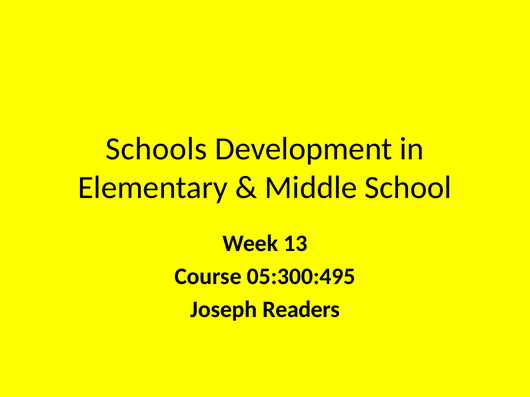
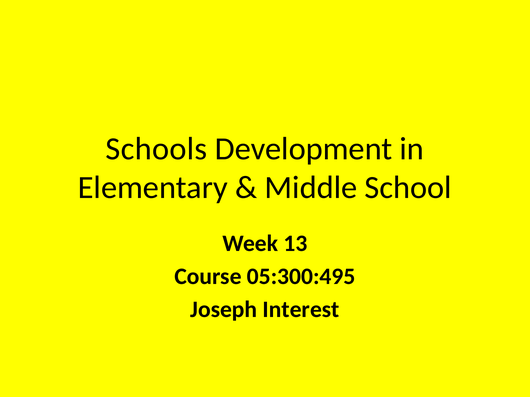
Readers: Readers -> Interest (301, 310)
